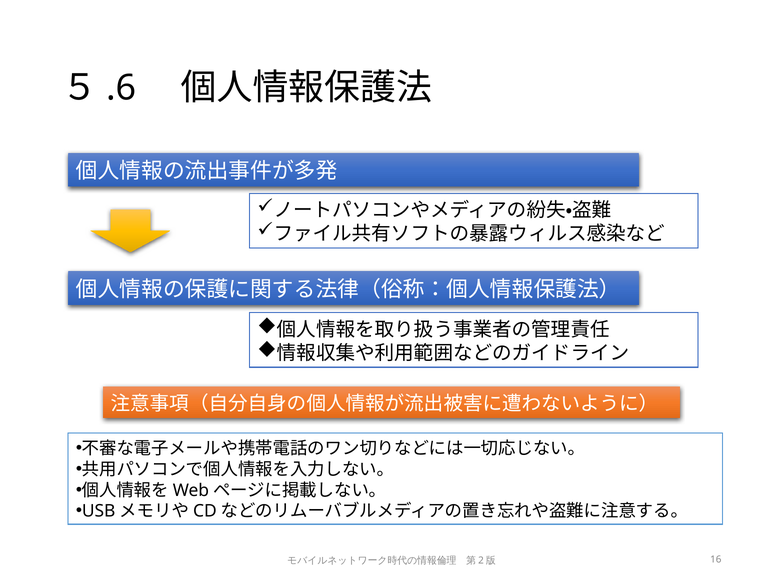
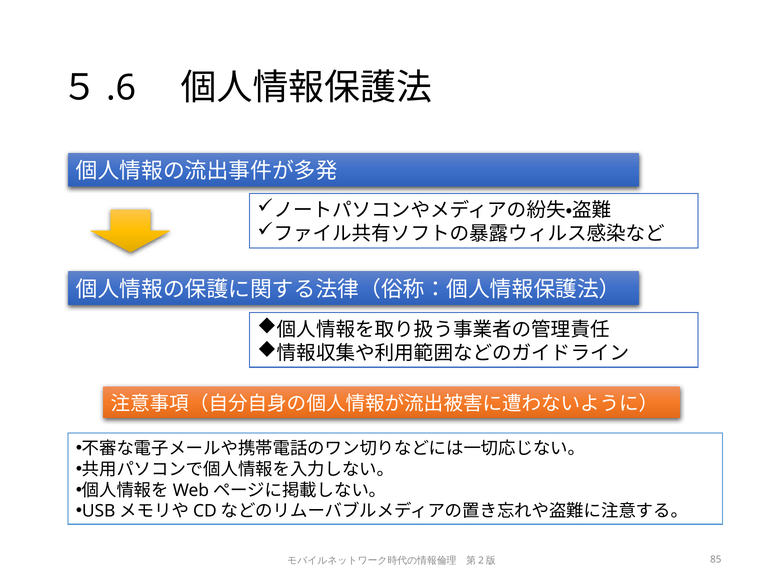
16: 16 -> 85 (716, 560)
